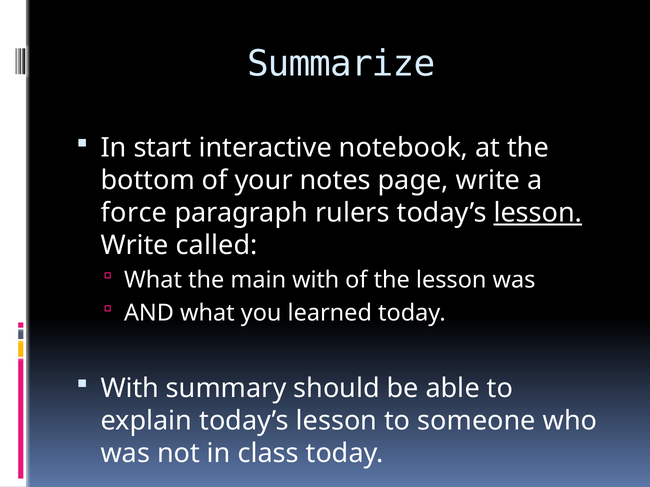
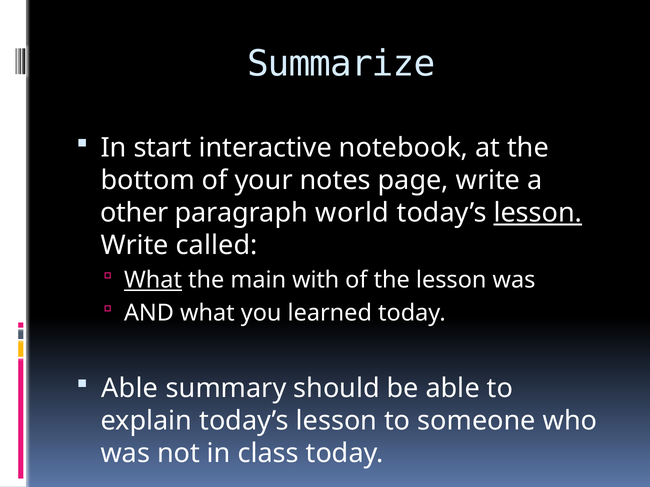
force: force -> other (134, 213)
rulers: rulers -> world (352, 213)
What underline: none -> present (153, 280)
With: With -> Able (130, 389)
